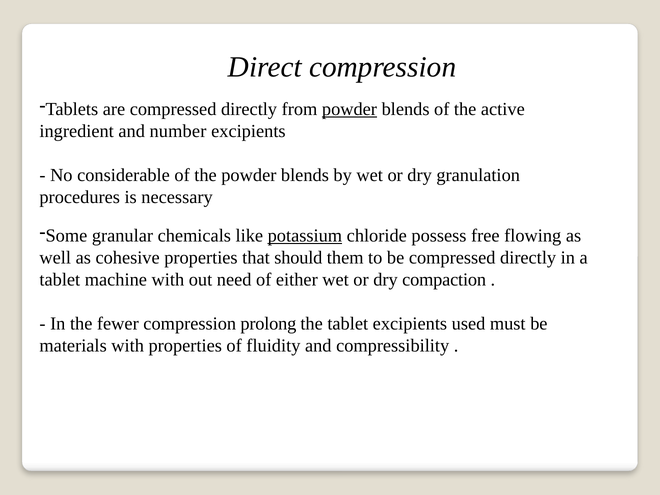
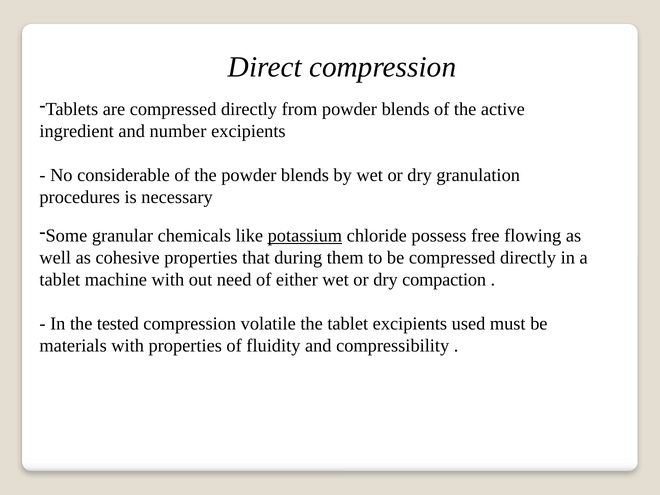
powder underline: present -> none (349, 109)
should: should -> during (298, 258)
fewer: fewer -> tested (118, 324)
prolong: prolong -> volatile (268, 324)
